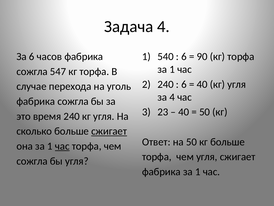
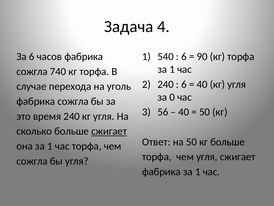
547: 547 -> 740 (58, 71)
за 4: 4 -> 0 (172, 97)
23: 23 -> 56 (163, 112)
час underline: present -> none (62, 146)
